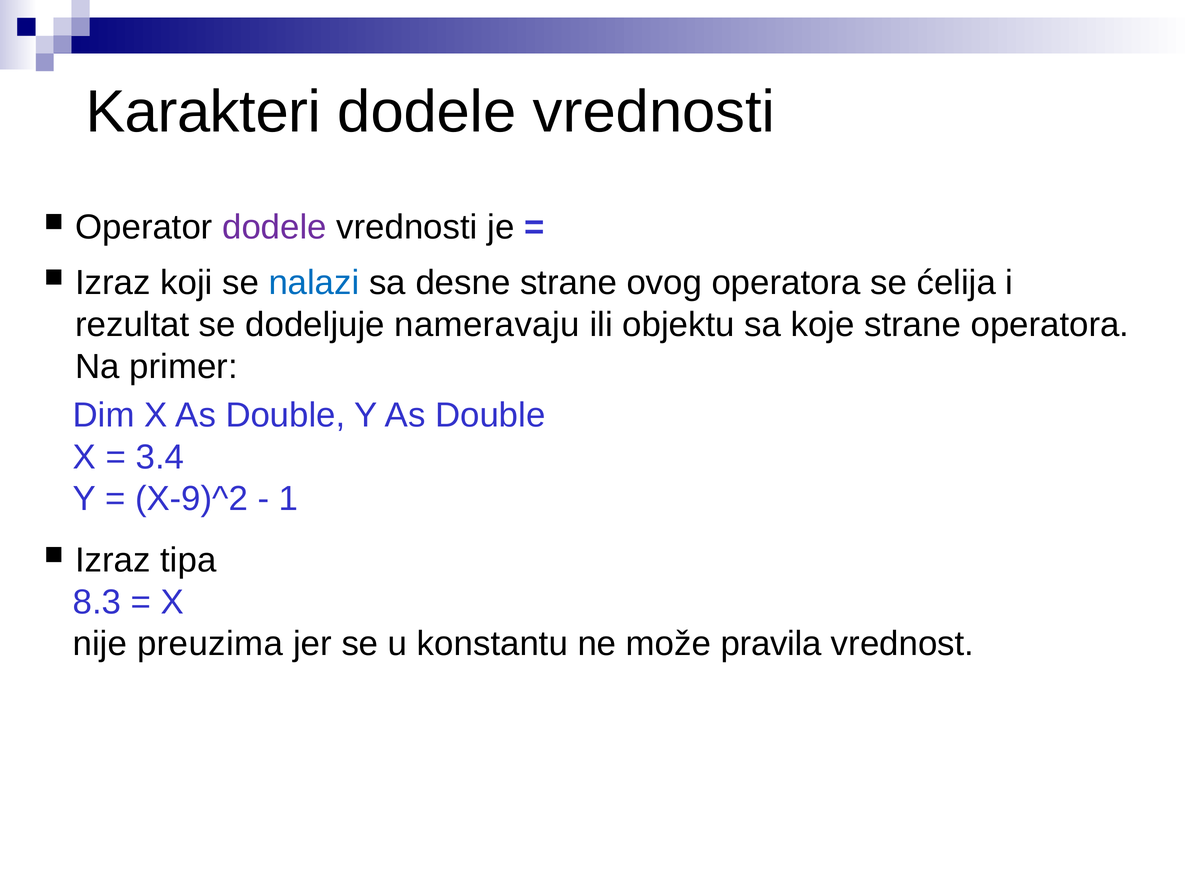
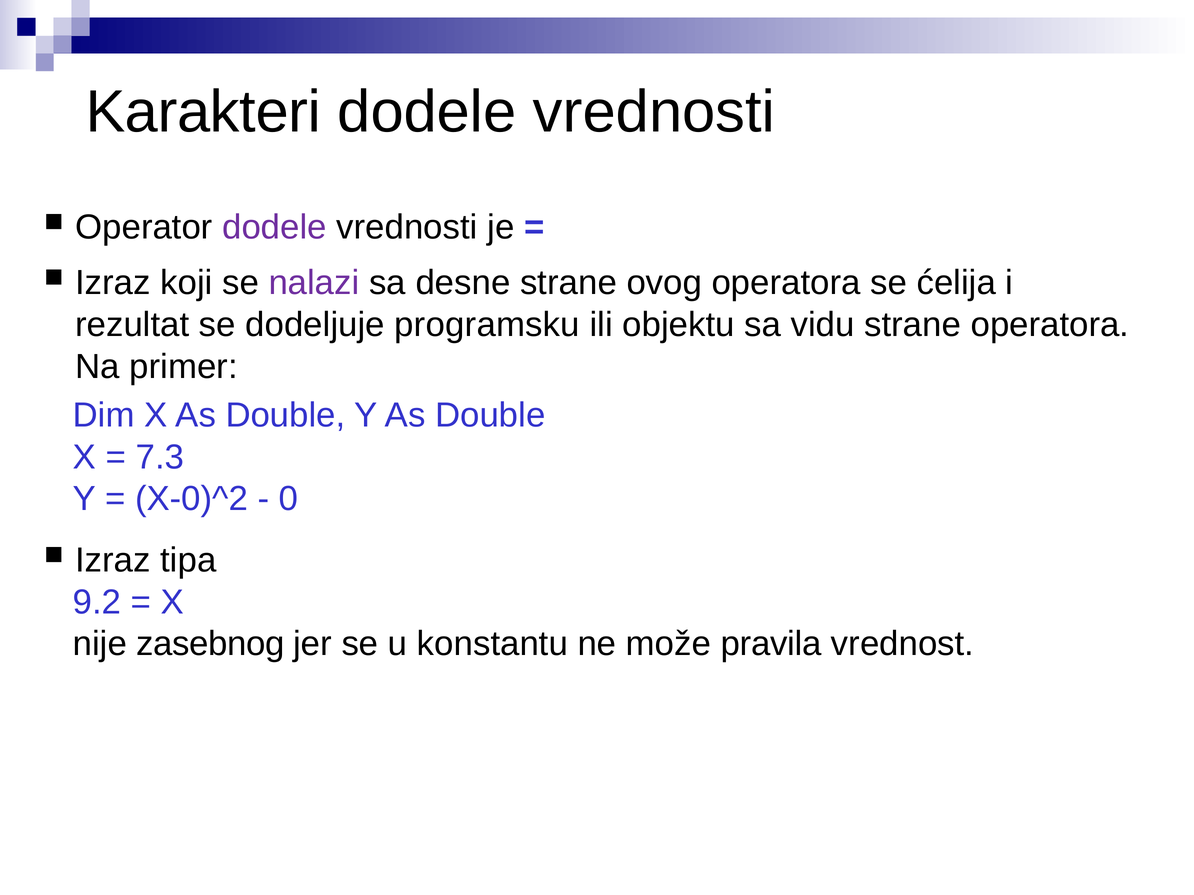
nalazi colour: blue -> purple (314, 283)
nameravaju: nameravaju -> programsku (487, 325)
koje: koje -> vidu (823, 325)
3.4: 3.4 -> 7.3 (160, 457)
X-9)^2: X-9)^2 -> X-0)^2 (192, 499)
1: 1 -> 0 (289, 499)
8.3: 8.3 -> 9.2 (97, 603)
preuzima: preuzima -> zasebnog (210, 644)
